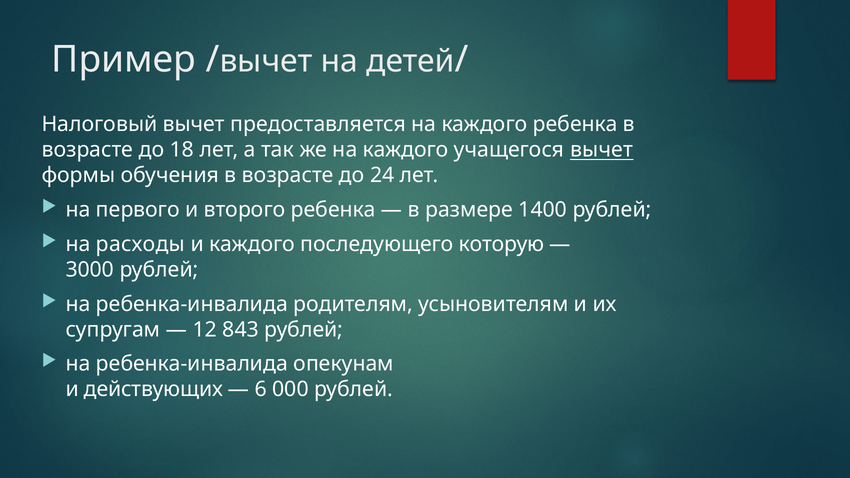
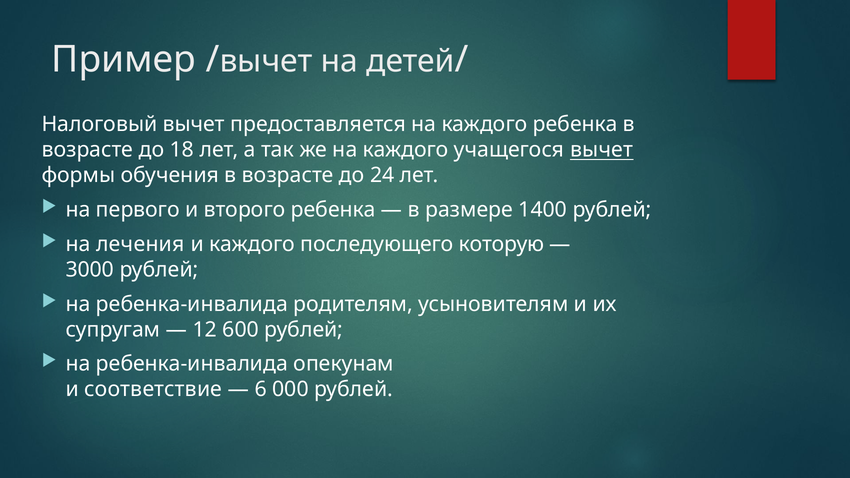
расходы: расходы -> лечения (140, 244)
843: 843 -> 600 (241, 330)
действующих: действующих -> соответствие (153, 389)
